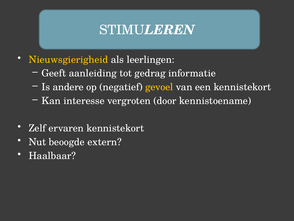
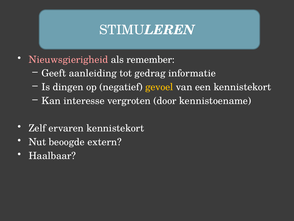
Nieuwsgierigheid colour: yellow -> pink (68, 59)
leerlingen: leerlingen -> remember (151, 59)
andere: andere -> dingen (68, 87)
